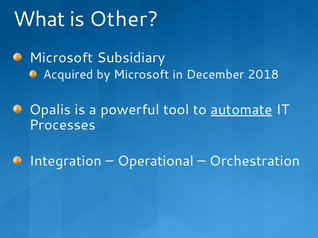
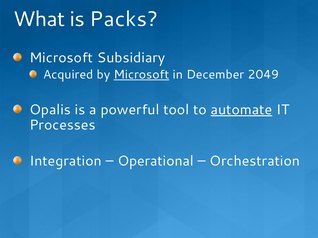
Other: Other -> Packs (124, 19)
Microsoft underline: none -> present (141, 75)
2018: 2018 -> 2049 (263, 75)
